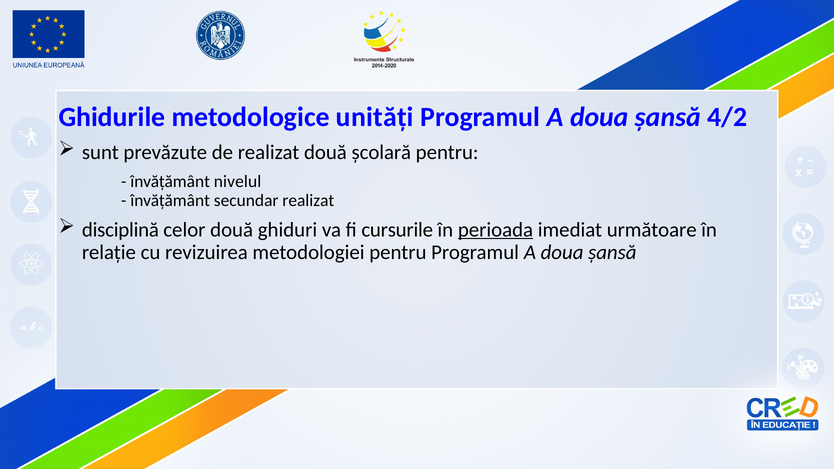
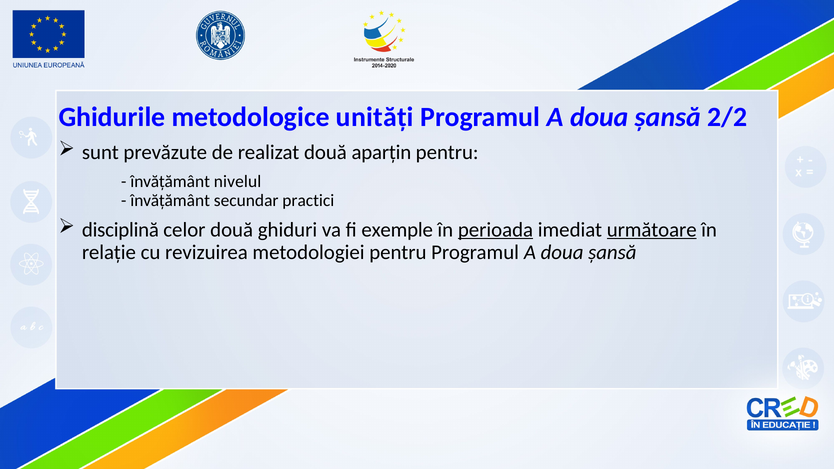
4/2: 4/2 -> 2/2 (727, 117)
școlară: școlară -> aparțin (381, 152)
secundar realizat: realizat -> practici (308, 200)
cursurile: cursurile -> exemple (397, 230)
următoare underline: none -> present (652, 230)
